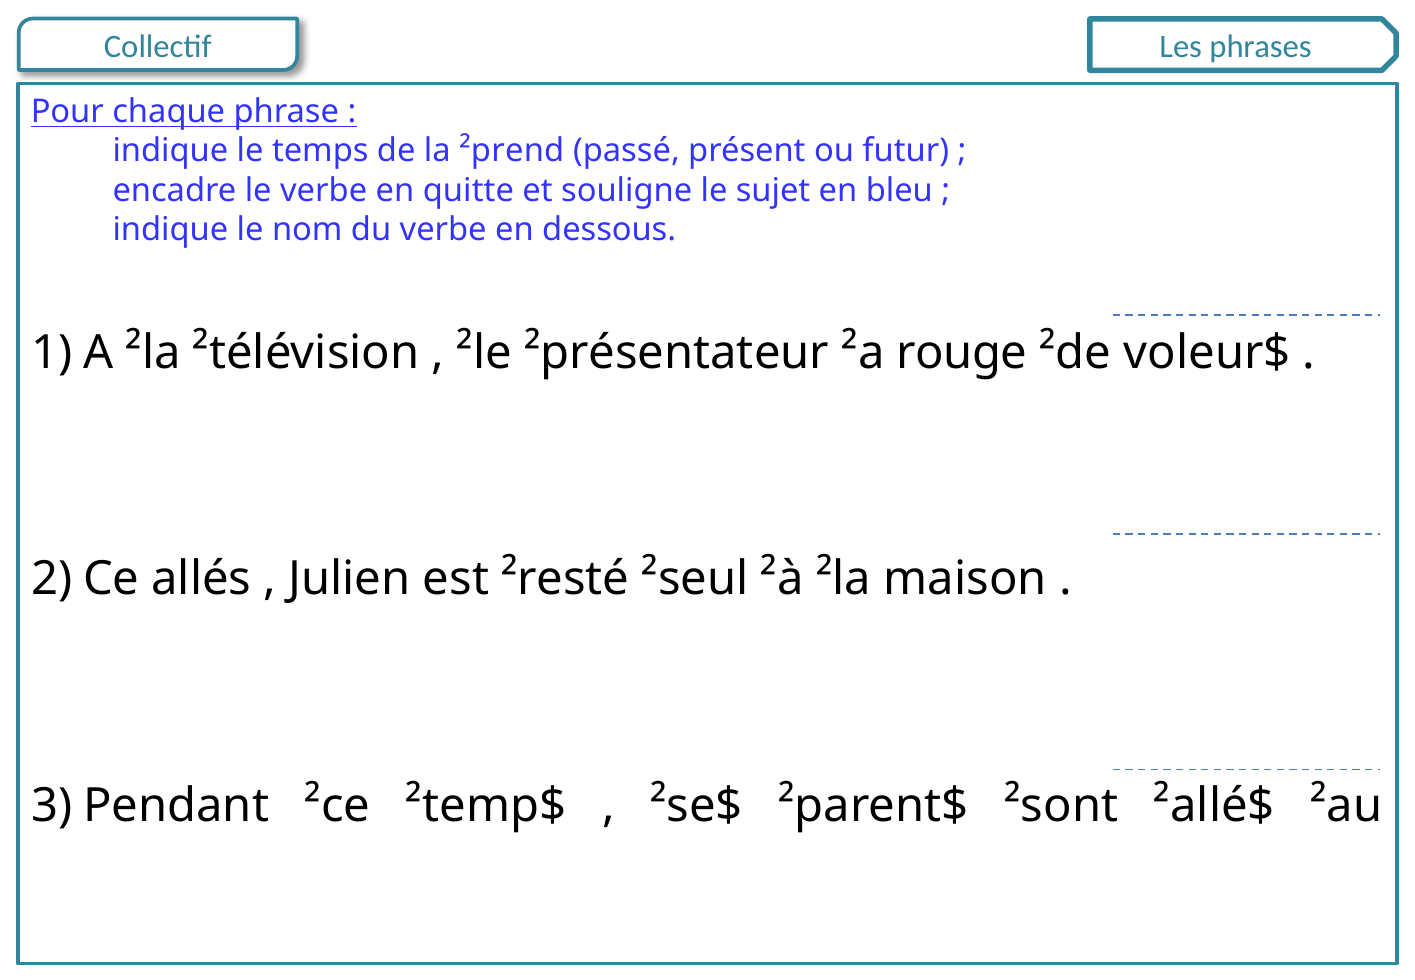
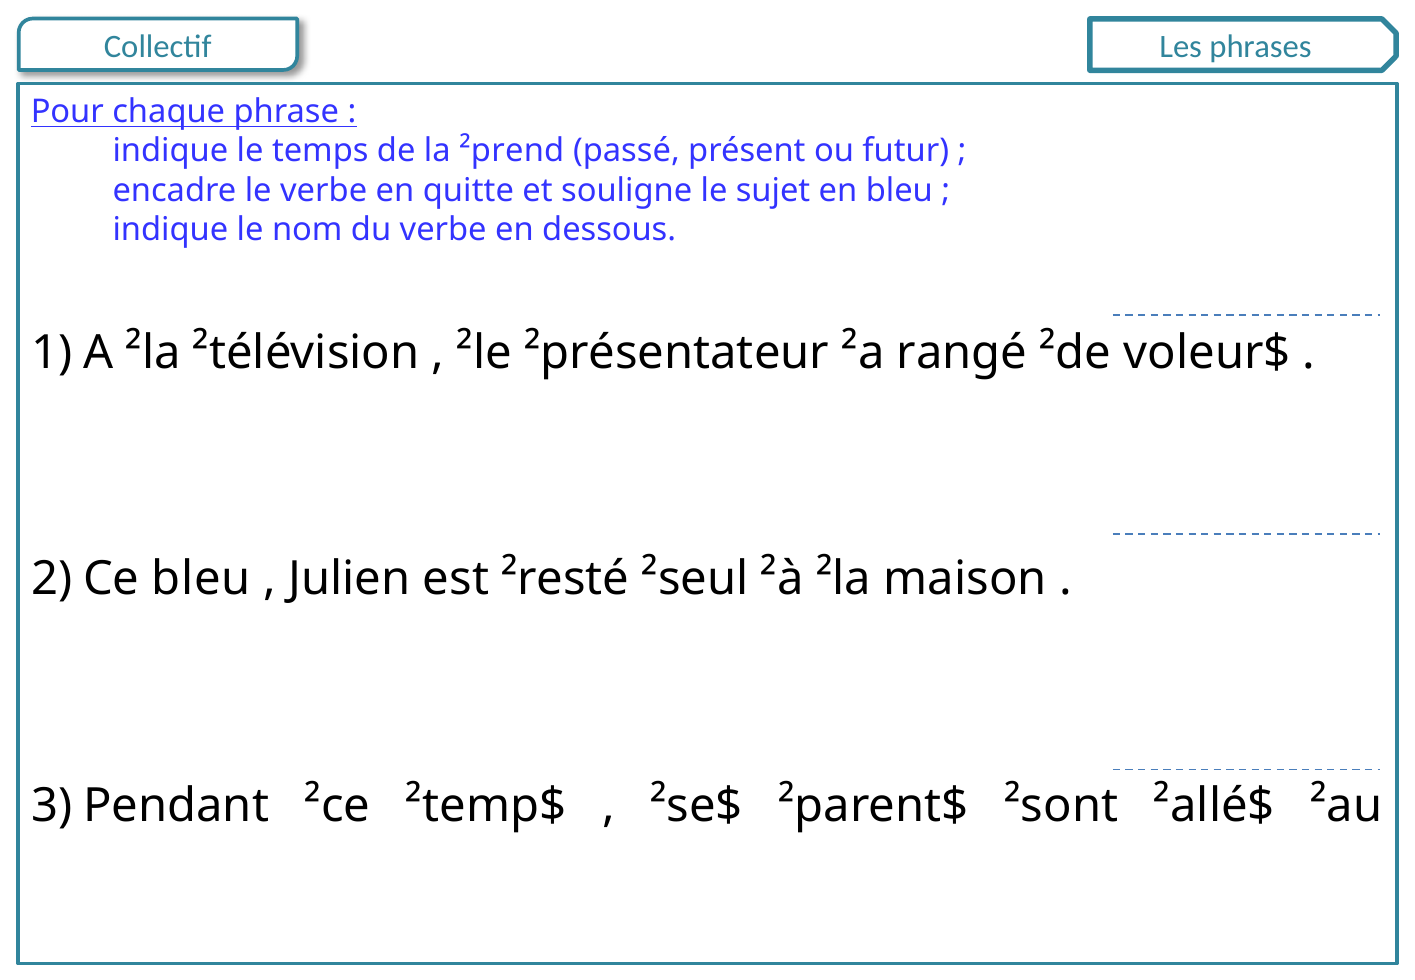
rouge: rouge -> rangé (962, 353)
allés: allés -> bleu (201, 579)
